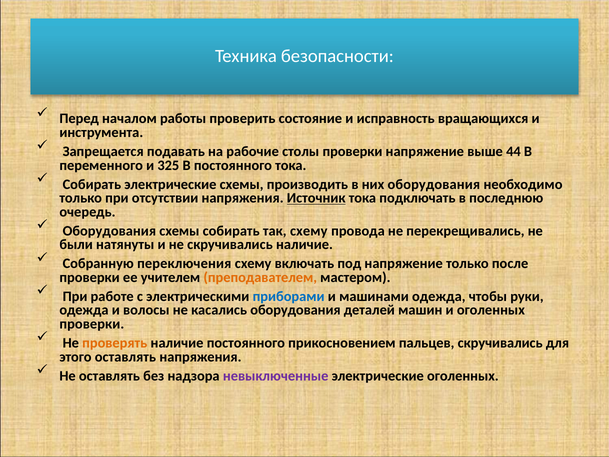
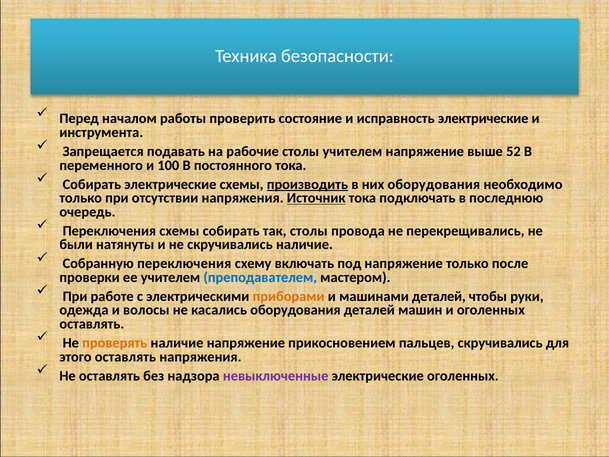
исправность вращающихся: вращающихся -> электрические (483, 119)
столы проверки: проверки -> учителем (352, 151)
44: 44 -> 52 (513, 151)
325: 325 -> 100 (168, 165)
производить underline: none -> present (307, 184)
Оборудования: Оборудования -> Переключения (109, 231)
так схему: схему -> столы (309, 231)
преподавателем colour: orange -> blue (260, 277)
приборами colour: blue -> orange (289, 296)
машинами одежда: одежда -> деталей (439, 296)
проверки: проверки -> оставлять (92, 324)
наличие постоянного: постоянного -> напряжение (246, 343)
